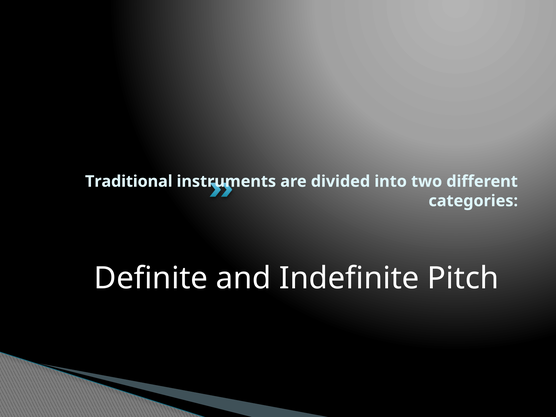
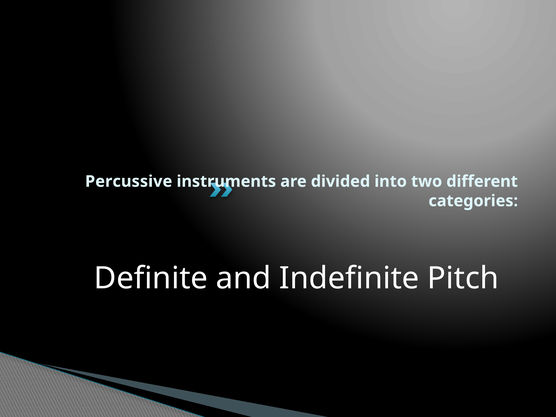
Traditional: Traditional -> Percussive (129, 181)
